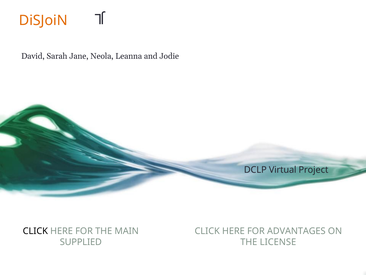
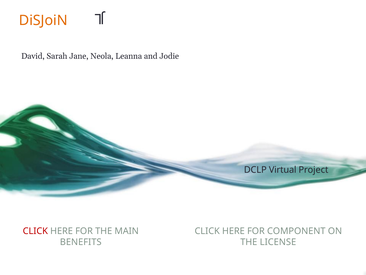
CLICK colour: black -> red (35, 231)
ADVANTAGES: ADVANTAGES -> COMPONENT (296, 231)
SUPPLIED: SUPPLIED -> BENEFITS (81, 242)
